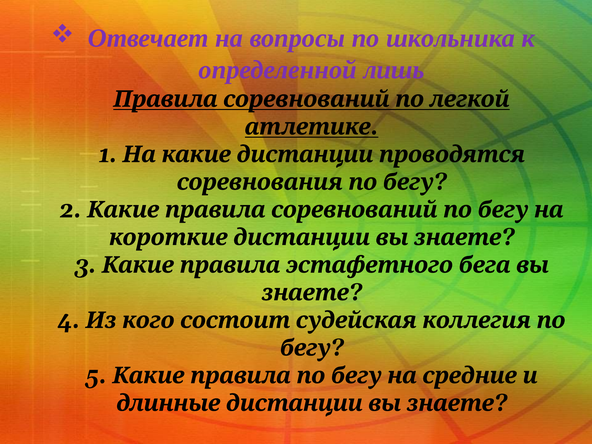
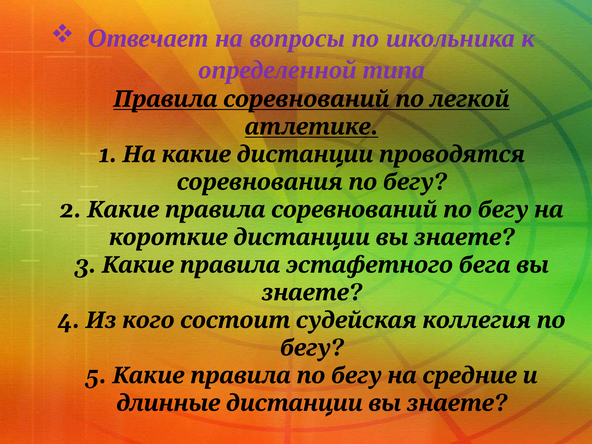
лишь: лишь -> типа (394, 70)
